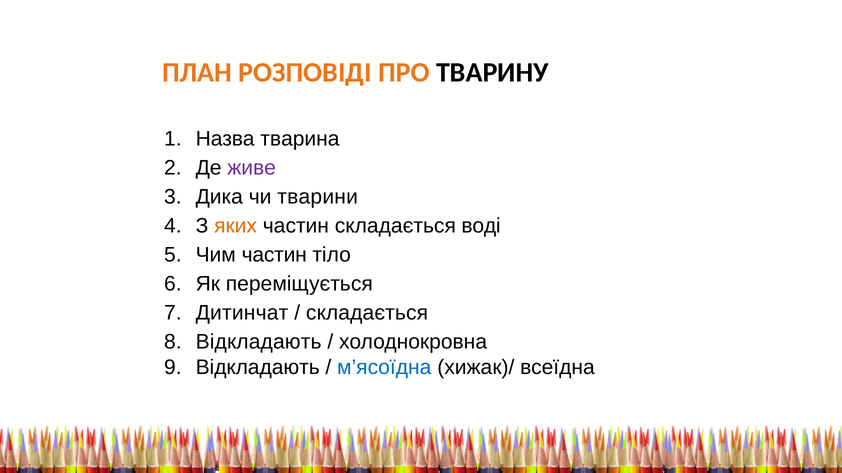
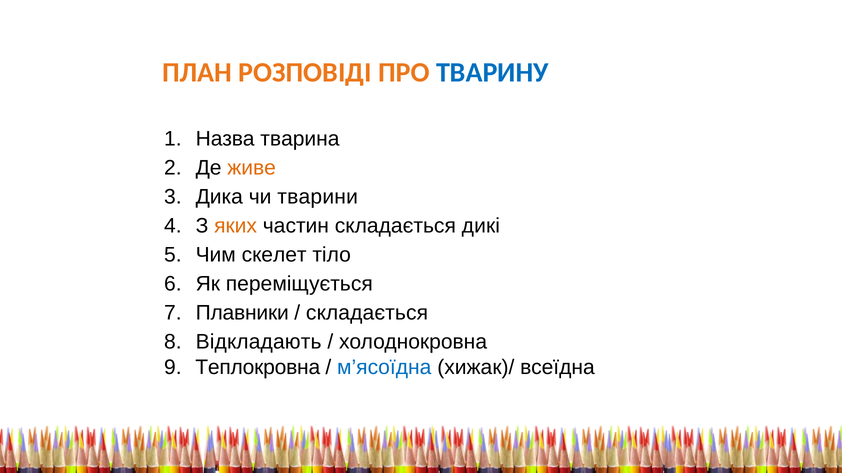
ТВАРИНУ colour: black -> blue (492, 72)
живе colour: purple -> orange (252, 168)
воді: воді -> дикі (481, 226)
Чим частин: частин -> скелет (274, 255)
Дитинчат: Дитинчат -> Плавники (242, 313)
Відкладають: Відкладають -> Теплокровна (258, 368)
